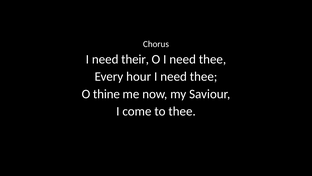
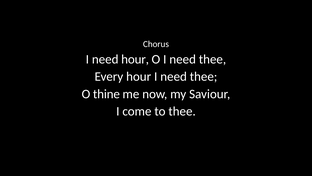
need their: their -> hour (135, 59)
